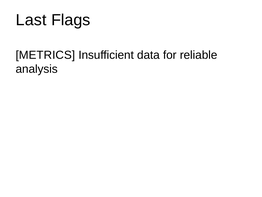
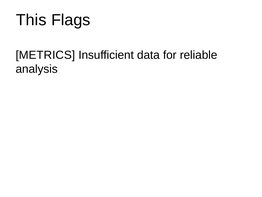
Last: Last -> This (31, 20)
